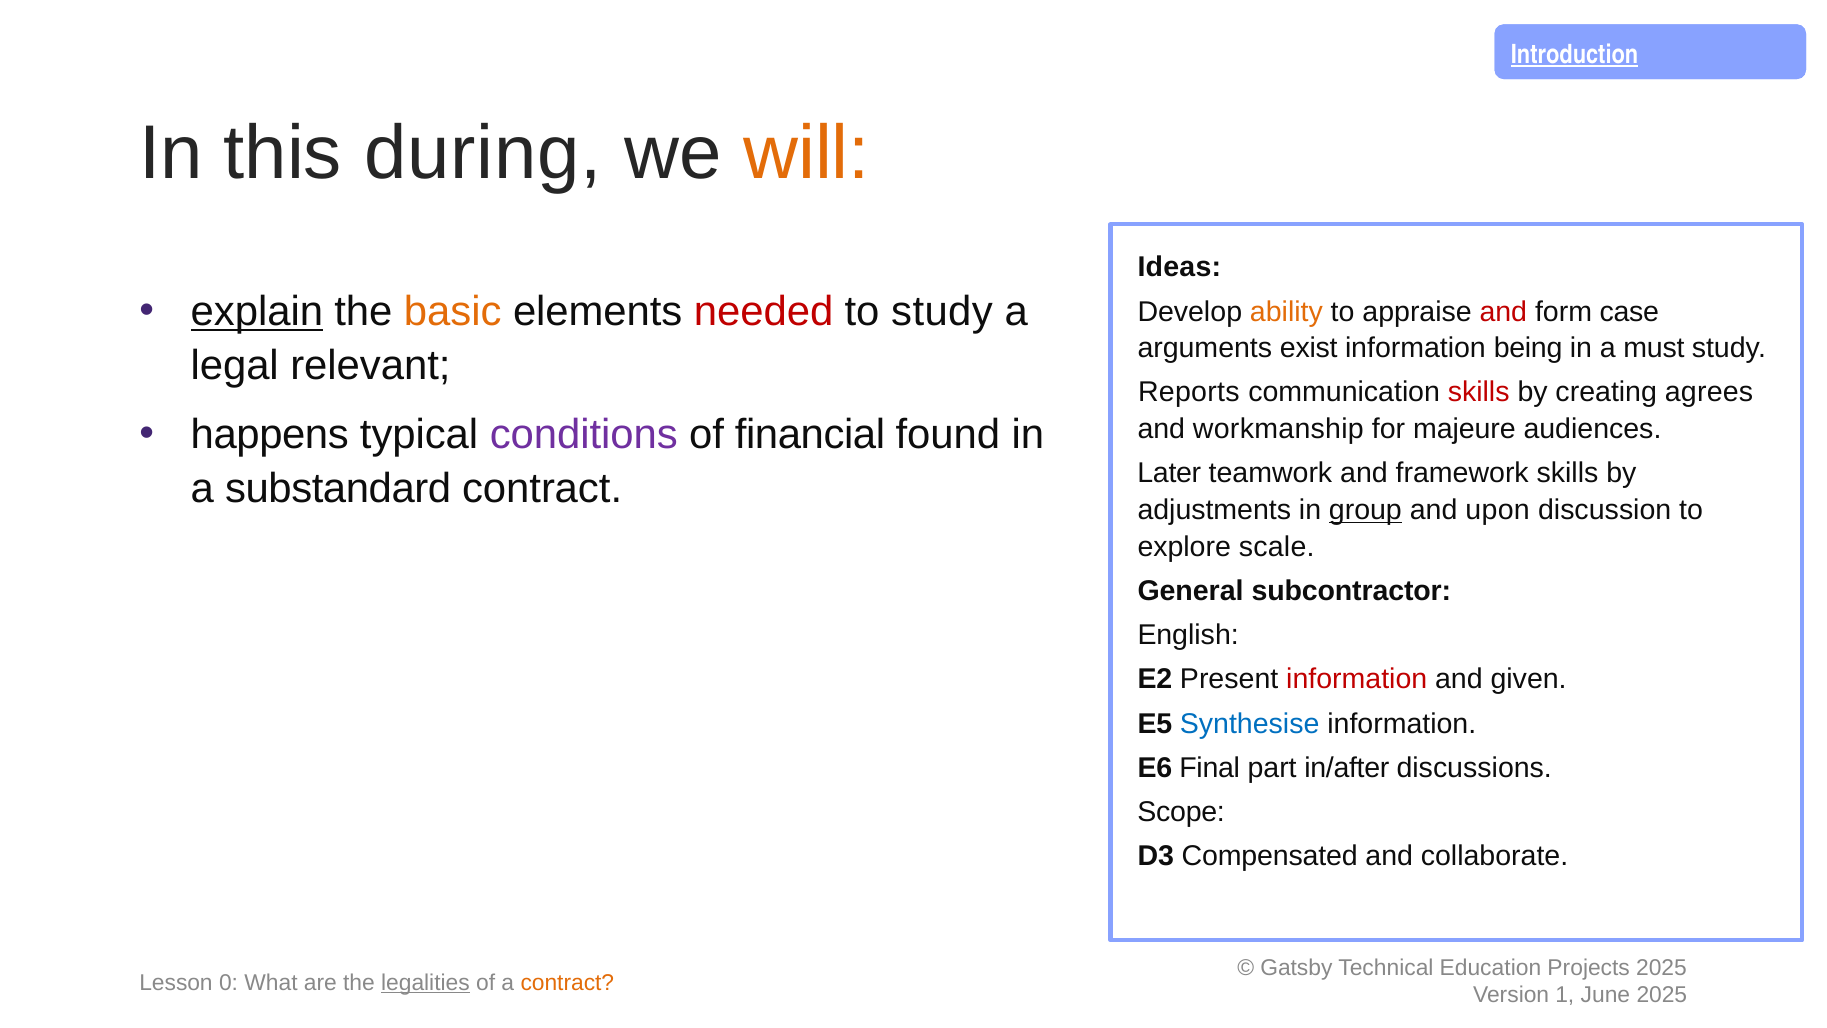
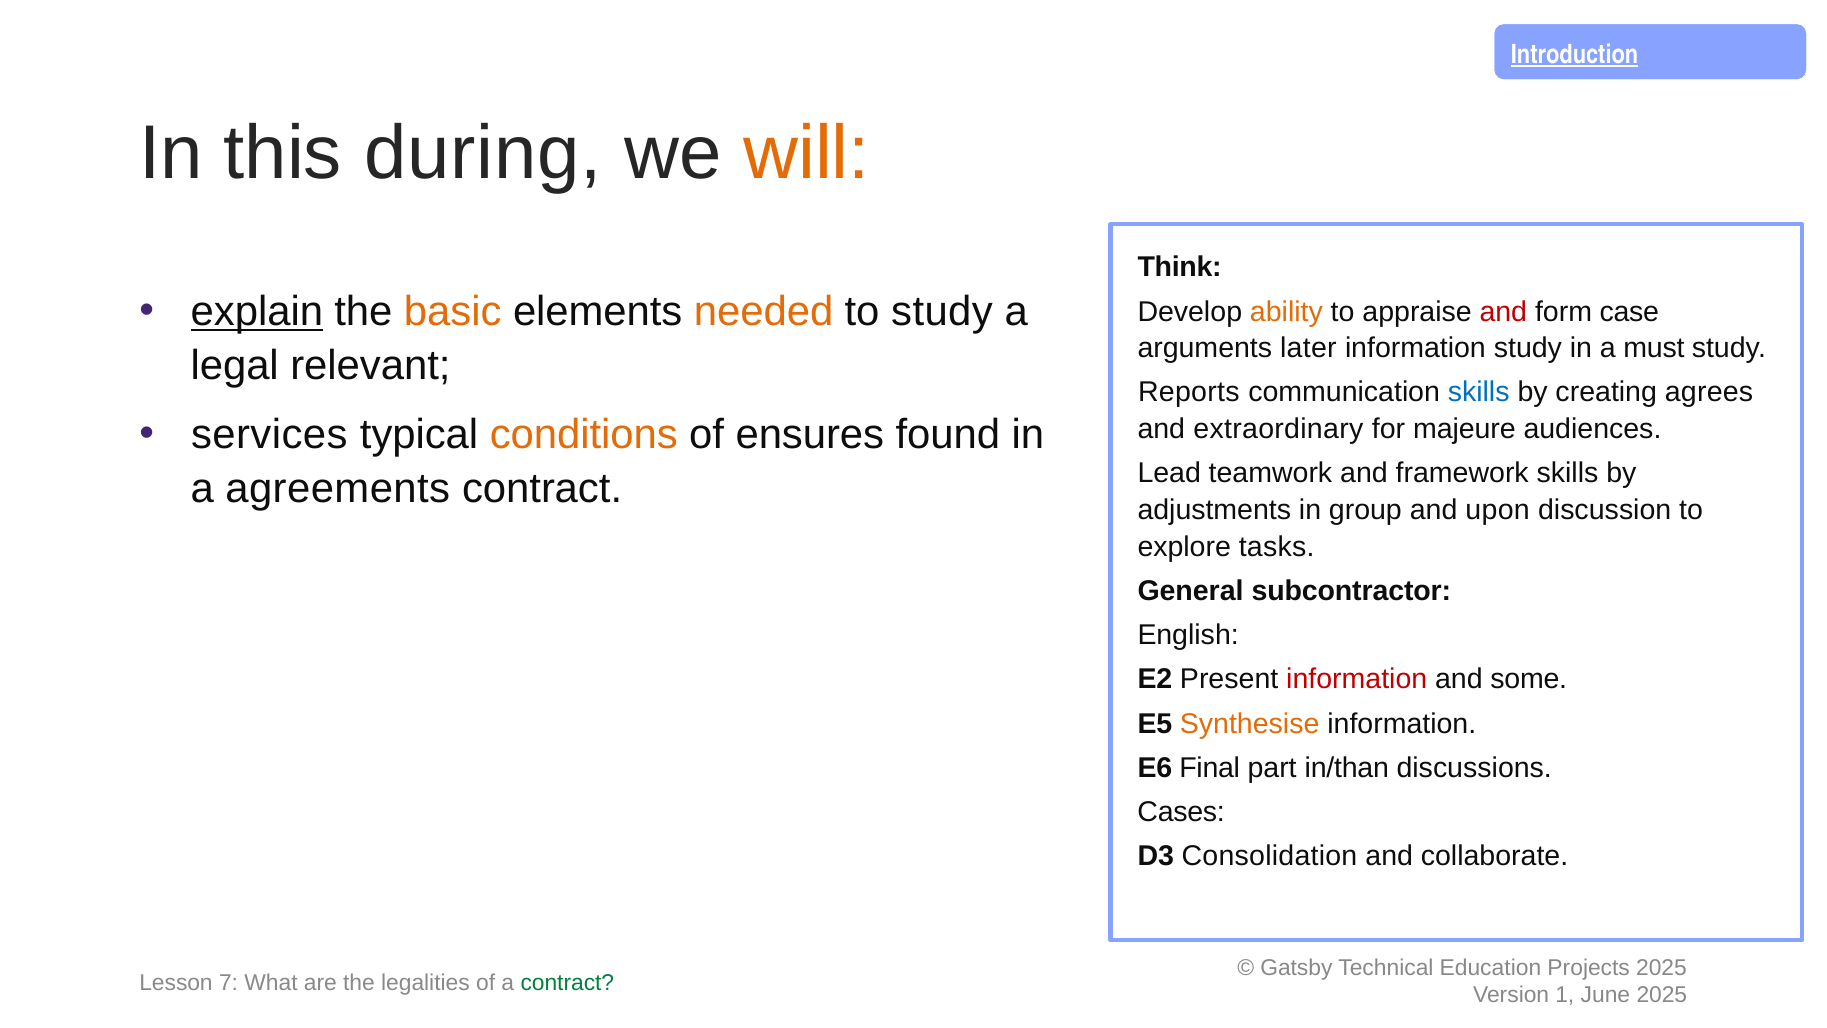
Ideas: Ideas -> Think (1180, 267)
needed colour: red -> orange (764, 312)
exist: exist -> later (1308, 348)
information being: being -> study (1528, 348)
skills colour: red -> blue (1479, 392)
happens: happens -> services (269, 435)
conditions colour: purple -> orange (584, 435)
financial: financial -> ensures (810, 435)
workmanship: workmanship -> extraordinary (1278, 429)
Later: Later -> Lead (1169, 473)
substandard: substandard -> agreements (338, 488)
group underline: present -> none (1365, 510)
scale: scale -> tasks (1277, 547)
given: given -> some (1529, 679)
Synthesise colour: blue -> orange (1250, 723)
in/after: in/after -> in/than (1347, 768)
Scope: Scope -> Cases (1181, 812)
Compensated: Compensated -> Consolidation (1269, 856)
0: 0 -> 7 (229, 982)
legalities underline: present -> none (425, 982)
contract colour: orange -> green (567, 982)
